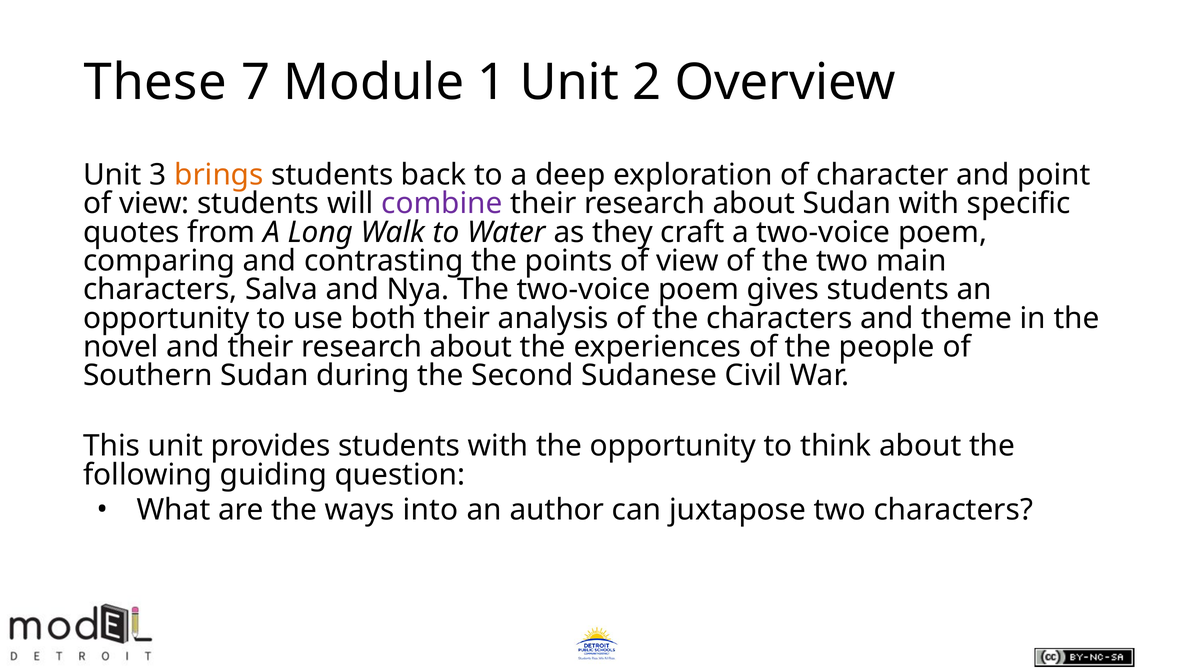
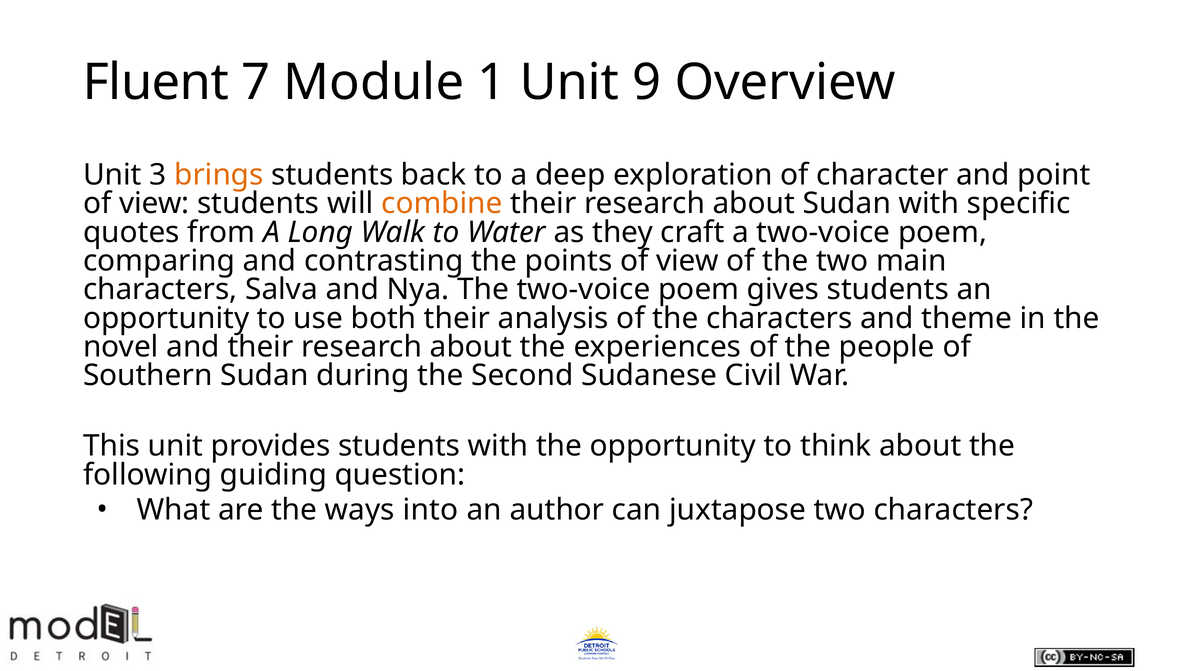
These: These -> Fluent (156, 82)
2: 2 -> 9 (647, 82)
combine colour: purple -> orange (442, 204)
